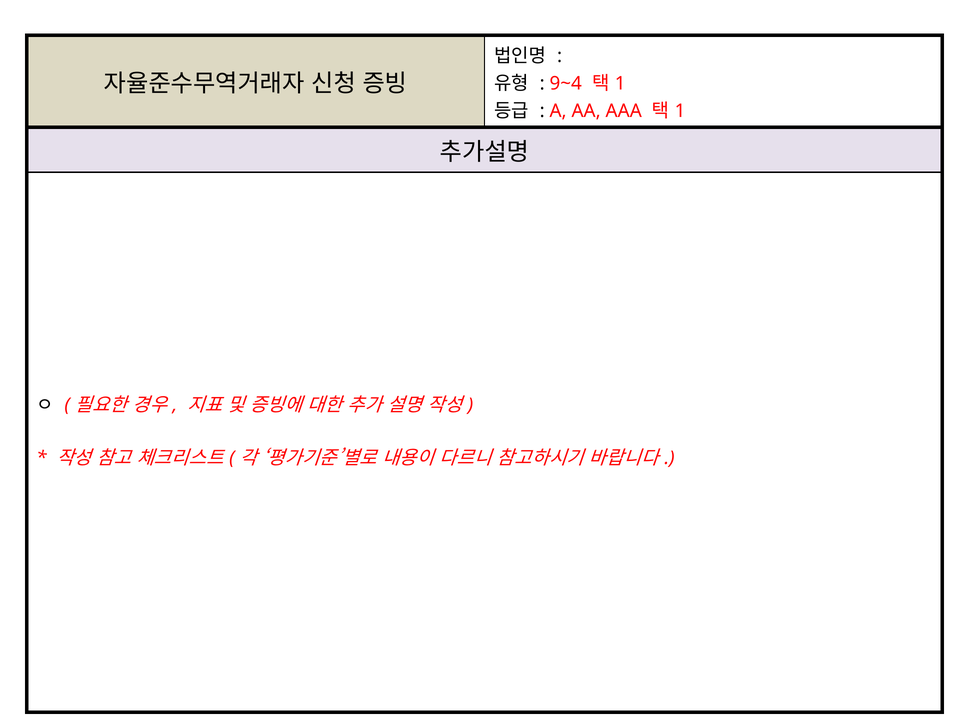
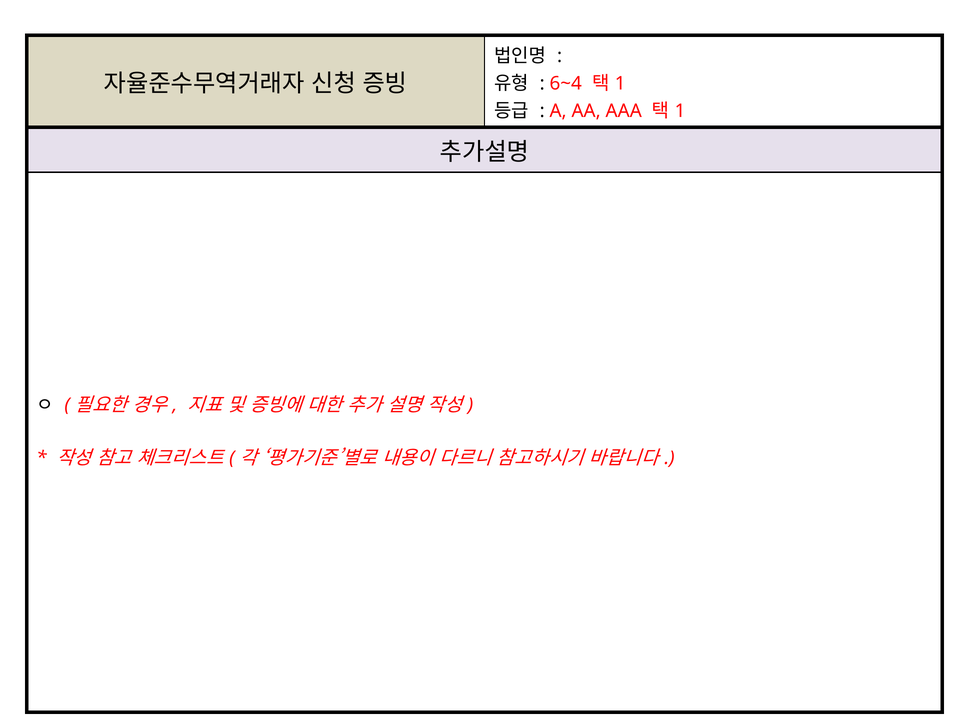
9~4: 9~4 -> 6~4 (566, 83)
